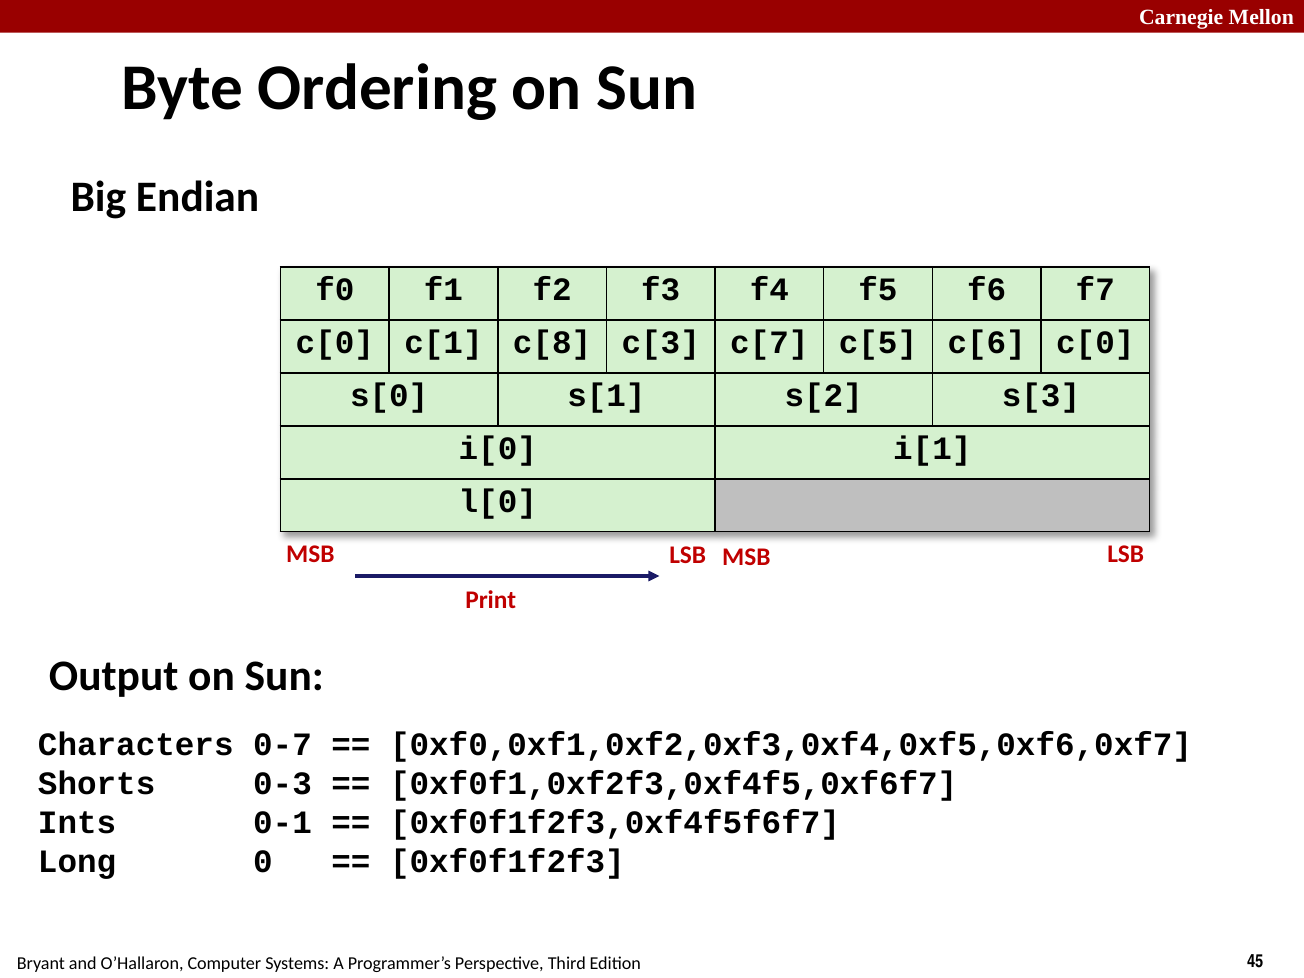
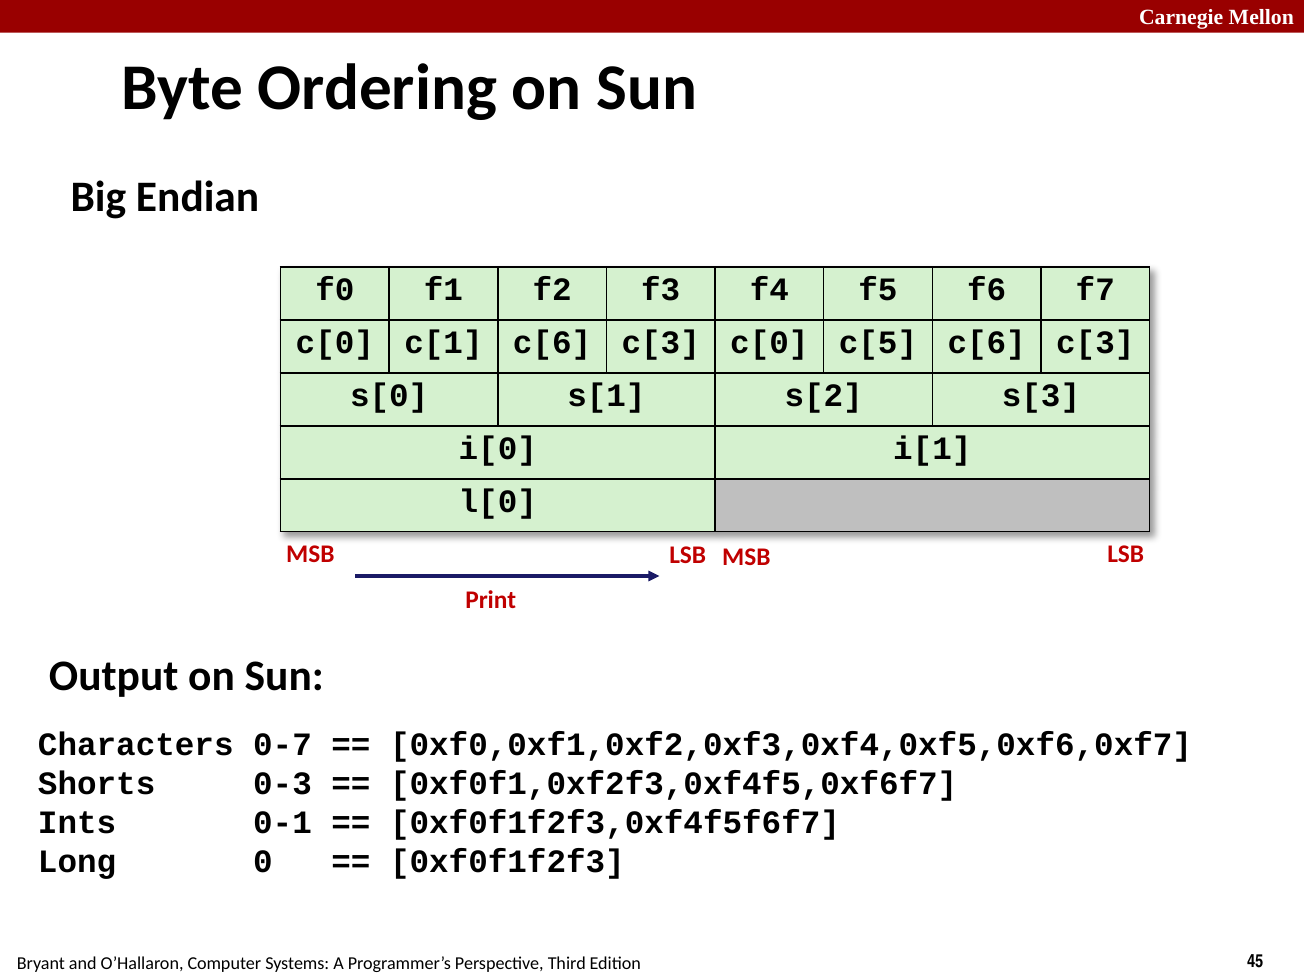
c[1 c[8: c[8 -> c[6 (552, 343)
c[3 c[7: c[7 -> c[0 (769, 343)
c[5 c[6 c[0: c[0 -> c[3 (1095, 343)
